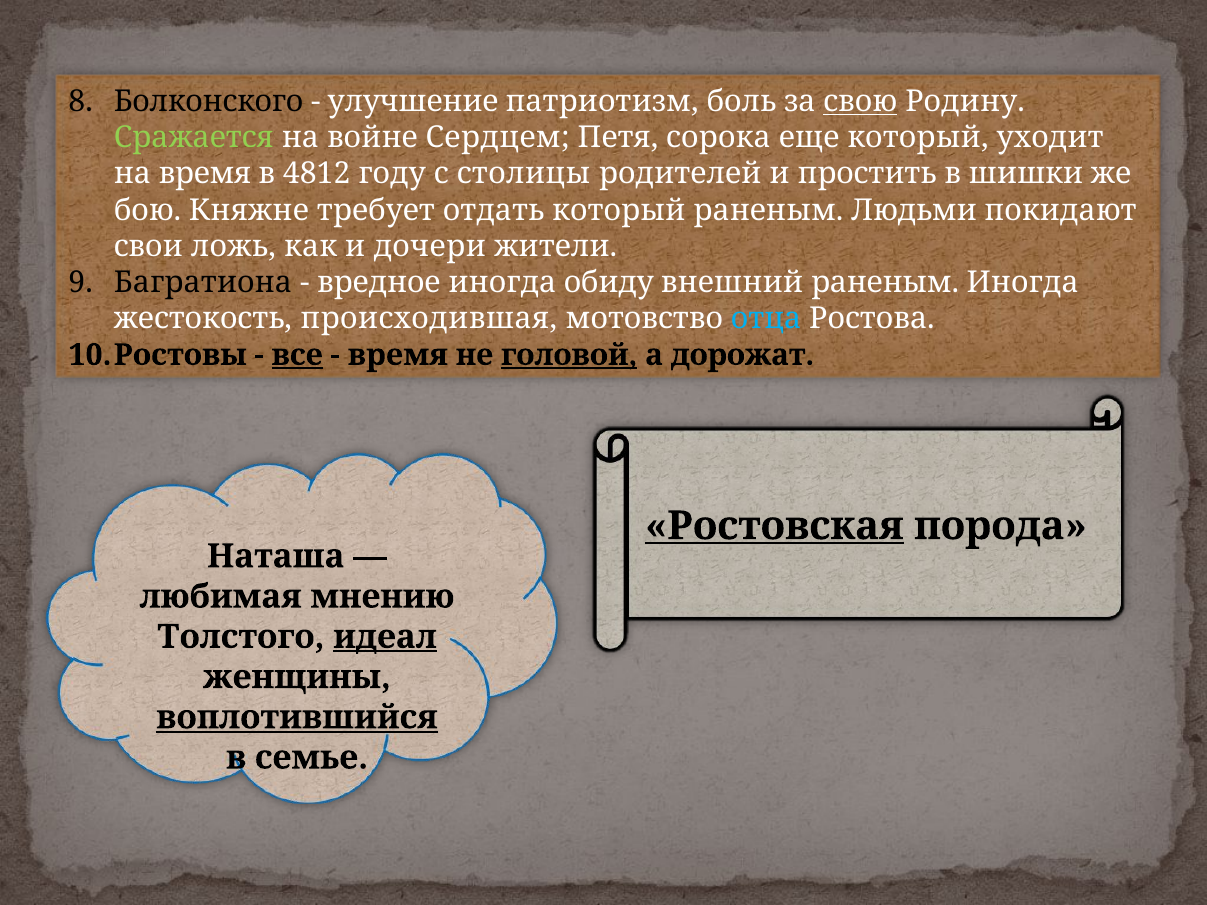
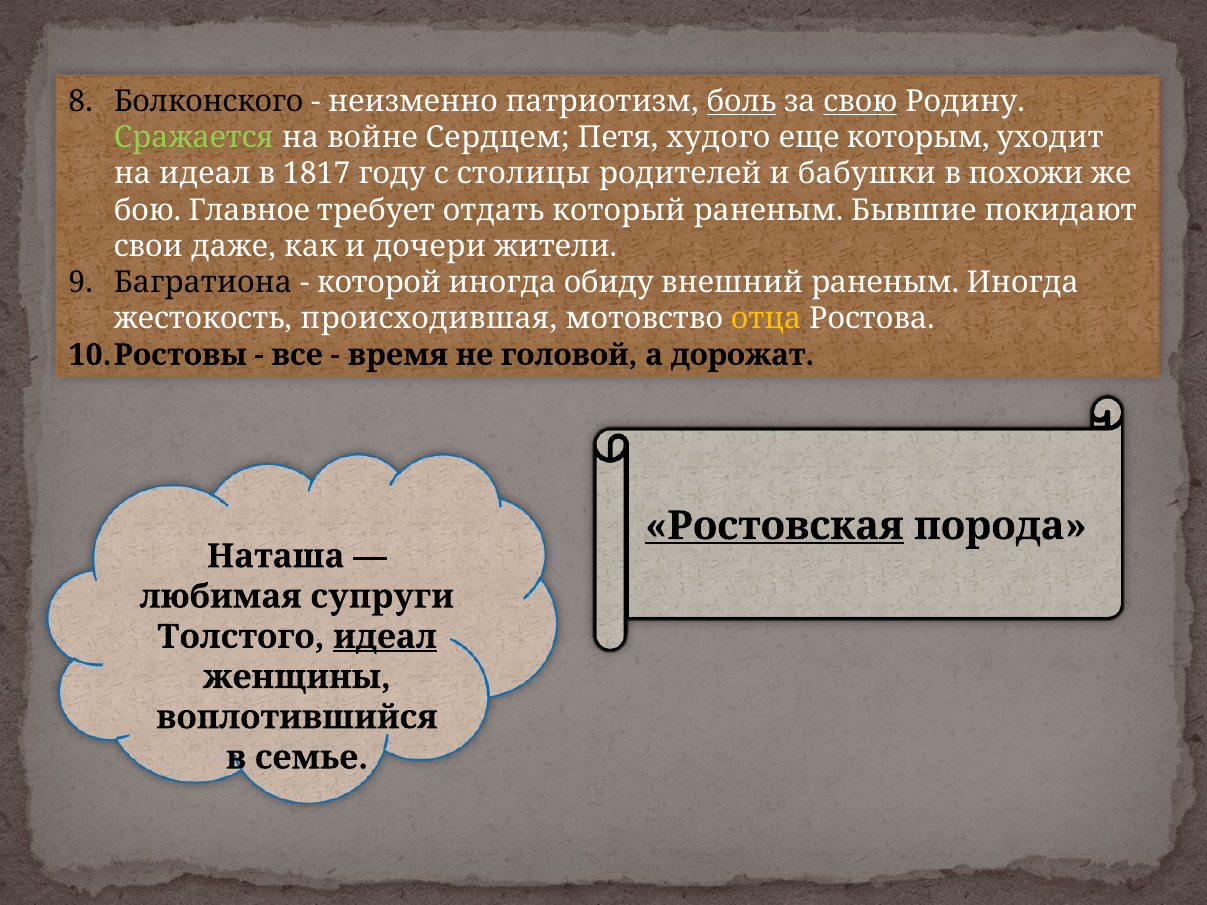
улучшение: улучшение -> неизменно (413, 102)
боль underline: none -> present (741, 102)
сорока: сорока -> худого (718, 138)
еще который: который -> которым (918, 138)
на время: время -> идеал (205, 174)
4812: 4812 -> 1817 (317, 174)
простить: простить -> бабушки (867, 174)
шишки: шишки -> похожи (1026, 174)
Княжне: Княжне -> Главное (249, 210)
Людьми: Людьми -> Бывшие (914, 210)
ложь: ложь -> даже (233, 246)
вредное: вредное -> которой (379, 283)
отца colour: light blue -> yellow (766, 319)
все underline: present -> none (297, 355)
головой underline: present -> none (569, 355)
мнению: мнению -> супруги (382, 597)
воплотившийся underline: present -> none (297, 717)
